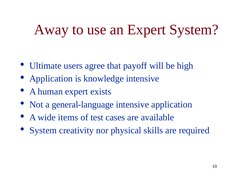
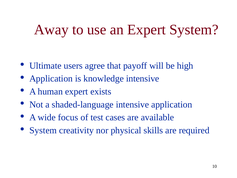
general-language: general-language -> shaded-language (83, 104)
items: items -> focus (68, 117)
